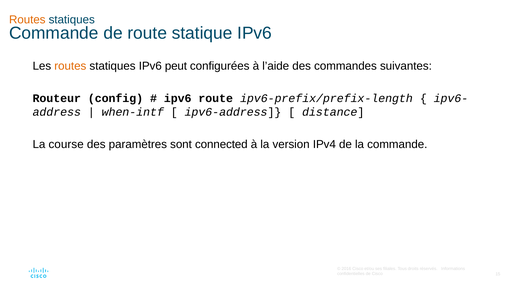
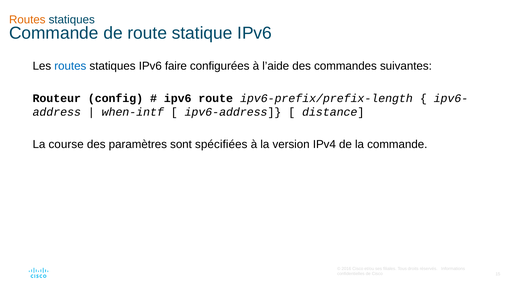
routes colour: orange -> blue (70, 66)
peut: peut -> faire (176, 66)
connected: connected -> spécifiées (221, 145)
